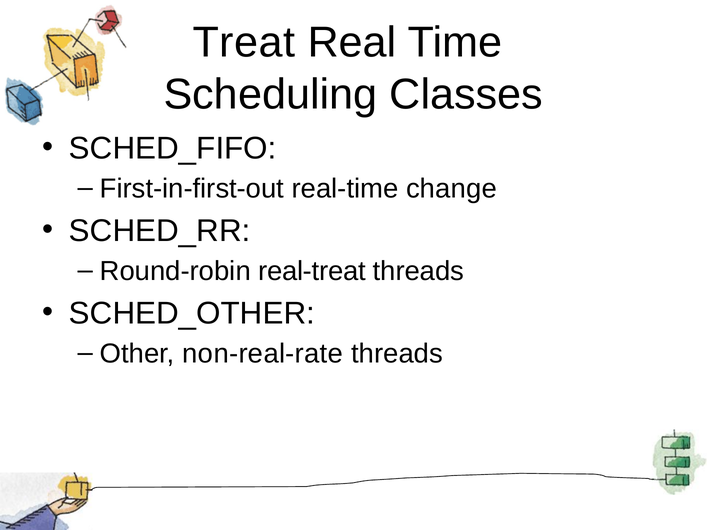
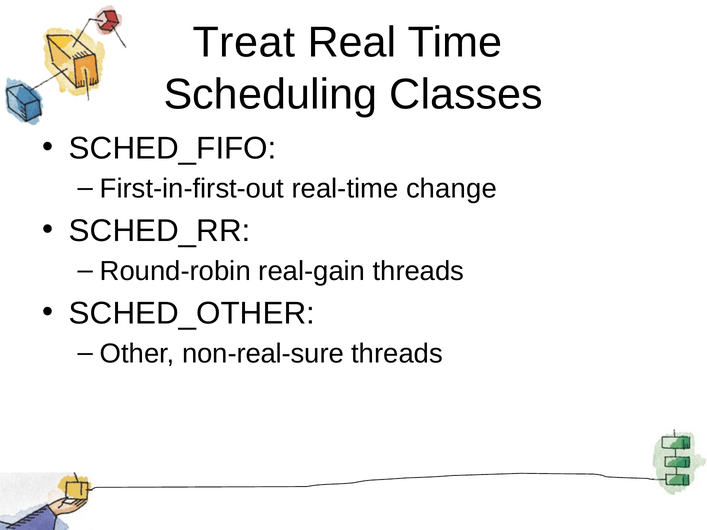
real-treat: real-treat -> real-gain (312, 271)
non-real-rate: non-real-rate -> non-real-sure (263, 354)
